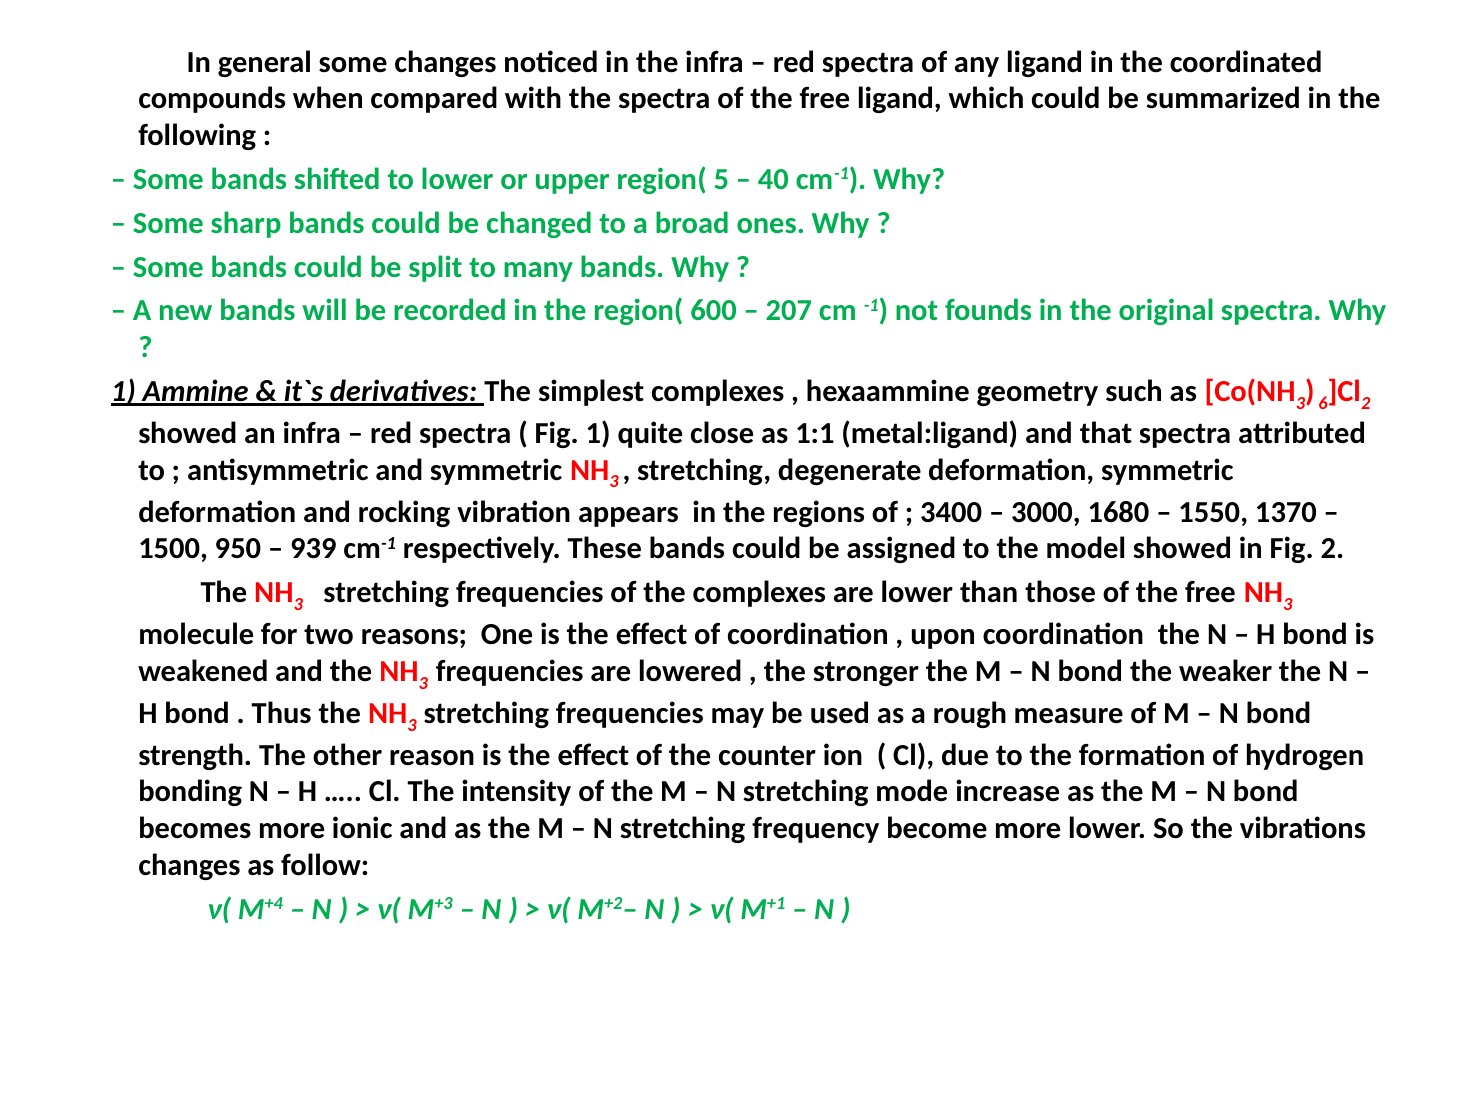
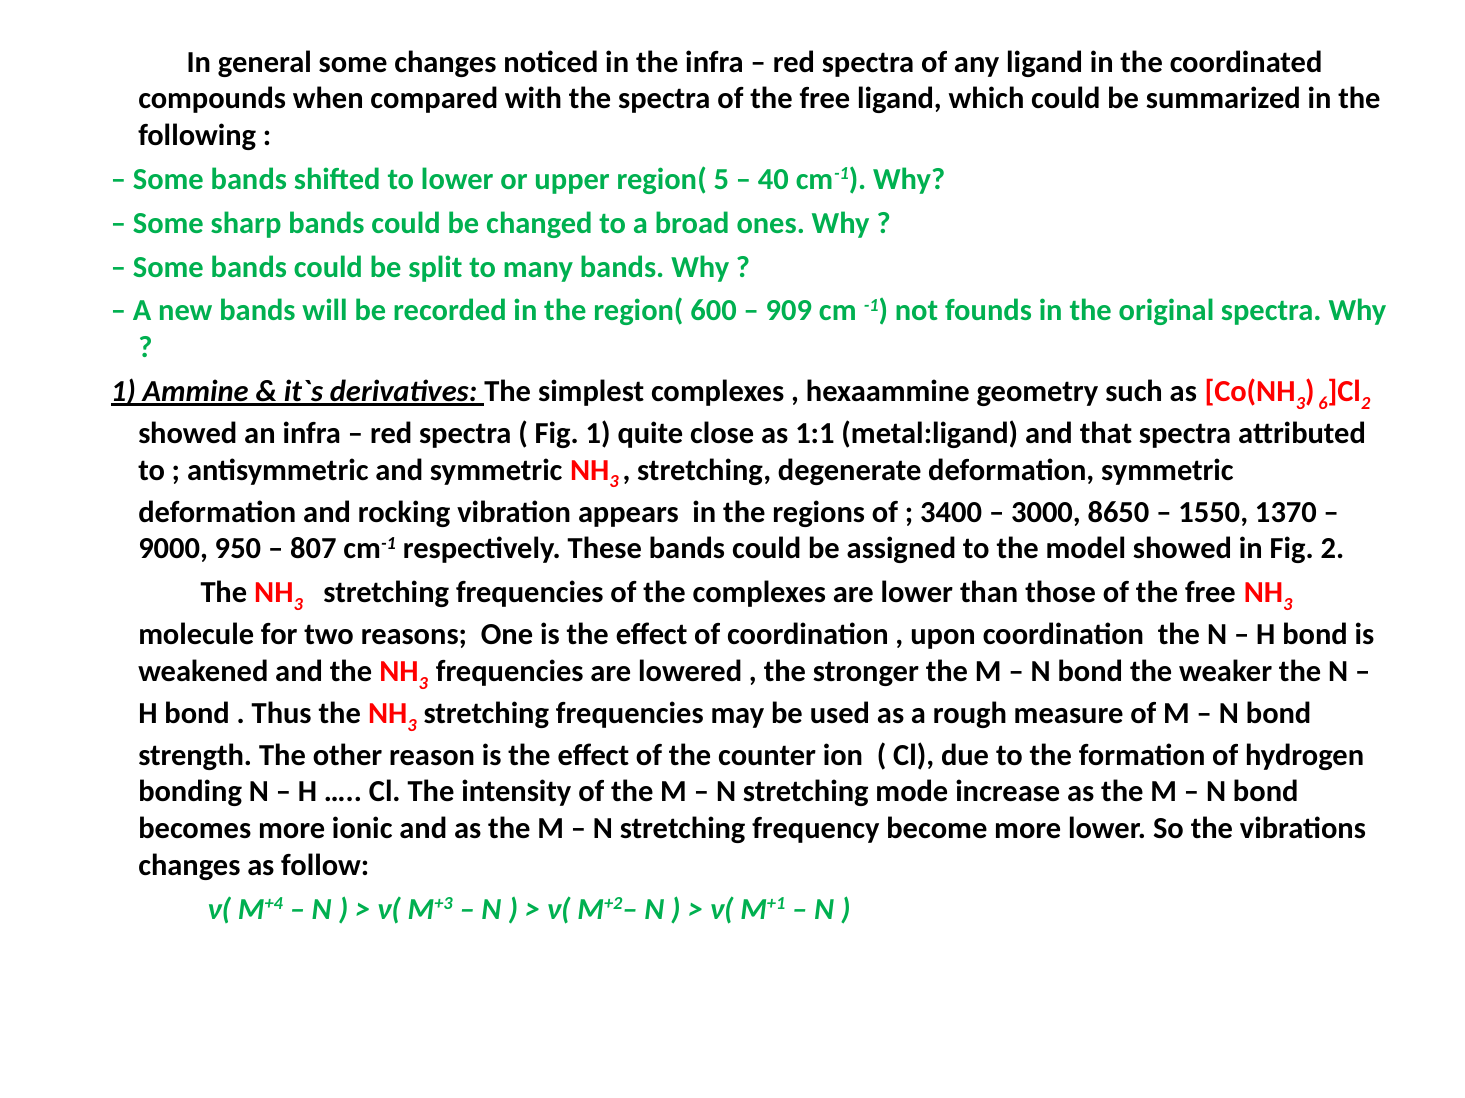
207: 207 -> 909 (789, 311)
1680: 1680 -> 8650 (1118, 512)
1500: 1500 -> 9000 (173, 549)
939: 939 -> 807 (313, 549)
